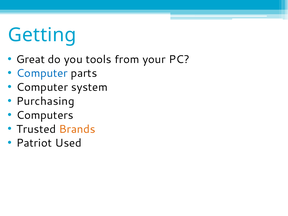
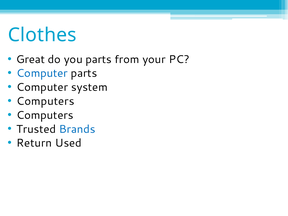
Getting: Getting -> Clothes (42, 35)
you tools: tools -> parts (99, 59)
Purchasing: Purchasing -> Computers (45, 101)
Brands colour: orange -> blue (77, 129)
Patriot: Patriot -> Return (34, 143)
